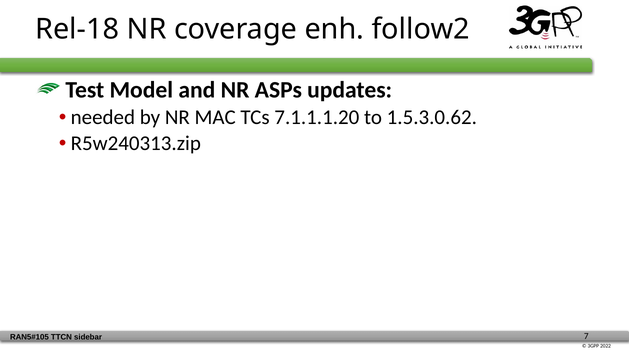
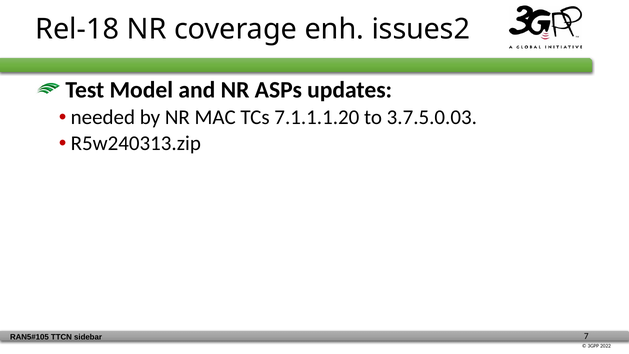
follow2: follow2 -> issues2 (421, 29)
1.5.3.0.62: 1.5.3.0.62 -> 3.7.5.0.03 (432, 117)
